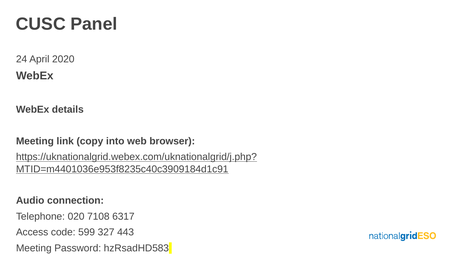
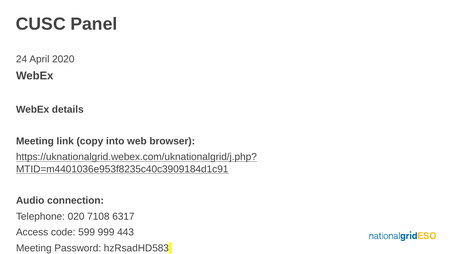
327: 327 -> 999 (106, 232)
